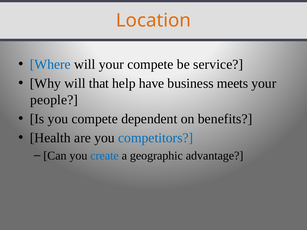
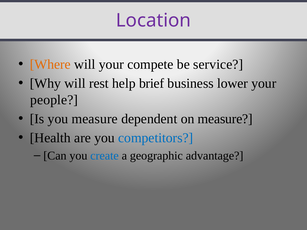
Location colour: orange -> purple (153, 20)
Where colour: blue -> orange (50, 64)
that: that -> rest (99, 84)
have: have -> brief (152, 84)
meets: meets -> lower (232, 84)
you compete: compete -> measure (95, 119)
on benefits: benefits -> measure (225, 119)
